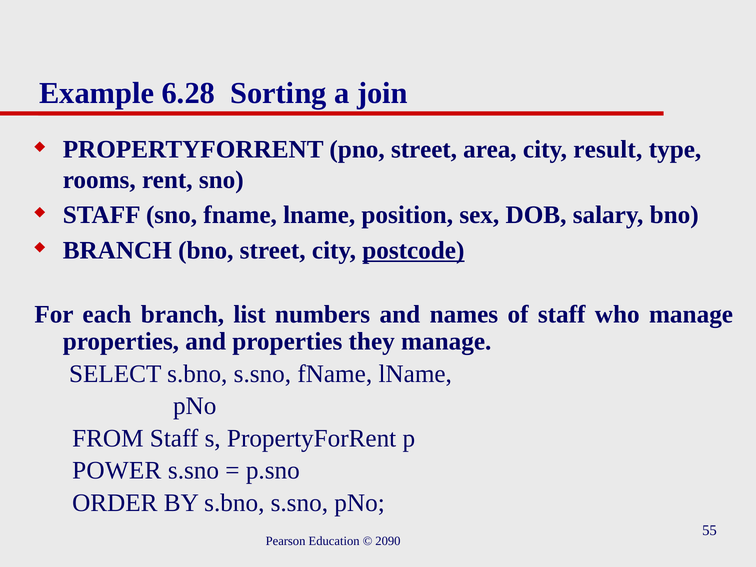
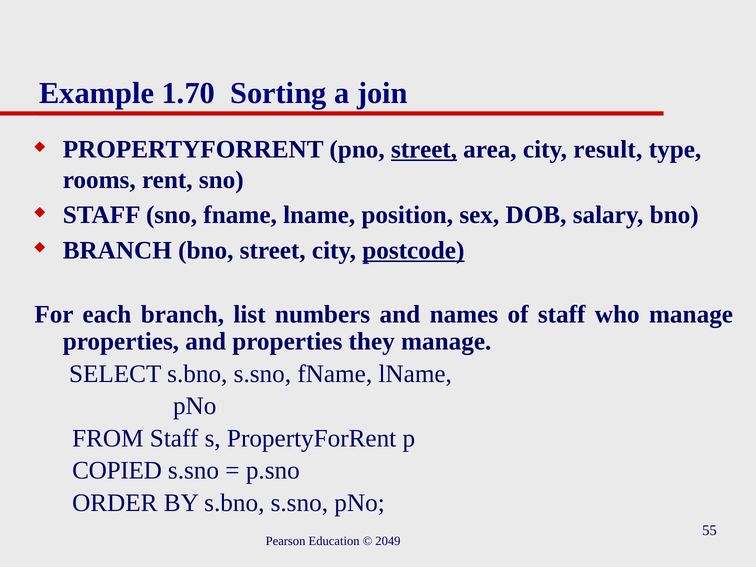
6.28: 6.28 -> 1.70 (188, 93)
street underline: none -> present (424, 149)
POWER: POWER -> COPIED (117, 470)
2090: 2090 -> 2049 (388, 541)
